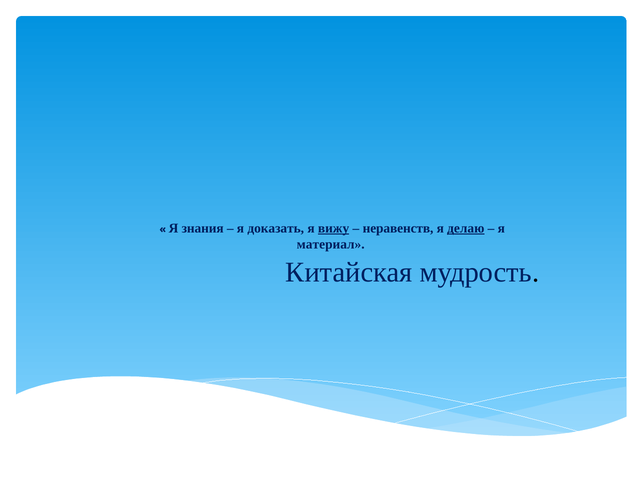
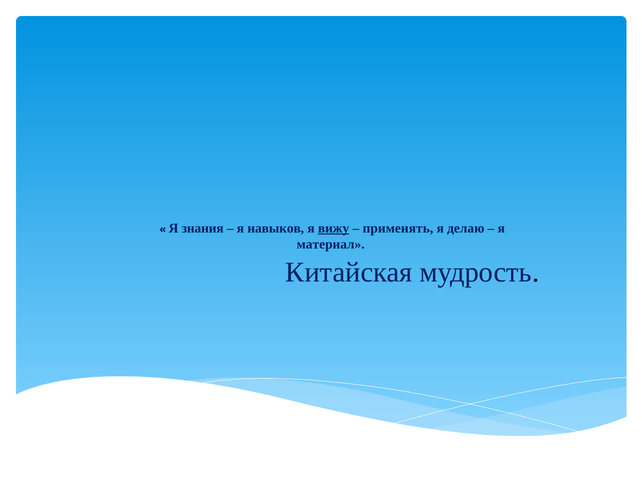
доказать: доказать -> навыков (276, 228)
неравенств: неравенств -> применять (398, 228)
делаю underline: present -> none (466, 228)
